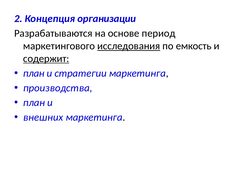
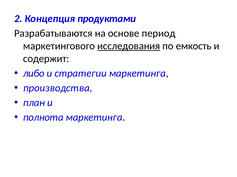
организации: организации -> продуктами (107, 19)
содержит underline: present -> none (46, 59)
план: план -> либо (34, 74)
внешних: внешних -> полнота (43, 118)
